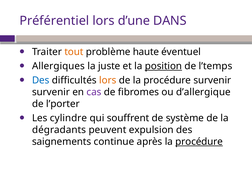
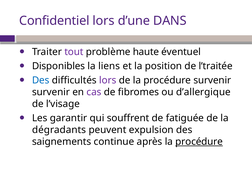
Préférentiel: Préférentiel -> Confidentiel (54, 21)
tout colour: orange -> purple (74, 52)
Allergiques: Allergiques -> Disponibles (59, 66)
juste: juste -> liens (109, 66)
position underline: present -> none (163, 66)
l’temps: l’temps -> l’traitée (216, 66)
lors colour: orange -> purple (108, 80)
l’porter: l’porter -> l’visage (63, 104)
cylindre: cylindre -> garantir (69, 118)
système: système -> fatiguée (185, 118)
